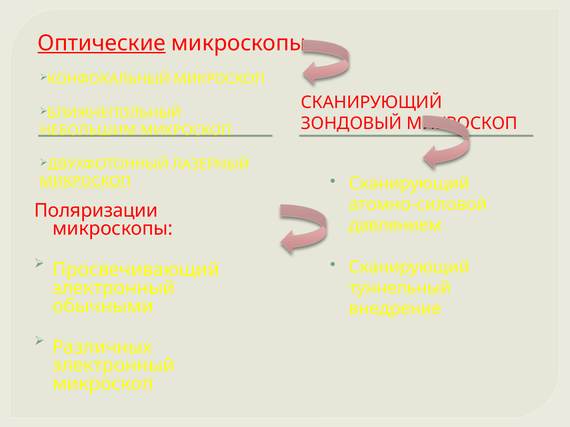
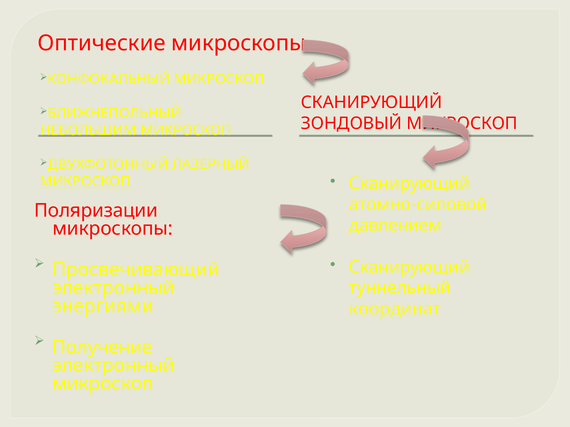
Оптические underline: present -> none (102, 43)
обычными: обычными -> энергиями (103, 306)
внедрение: внедрение -> координат (395, 309)
Различных: Различных -> Получение (102, 348)
